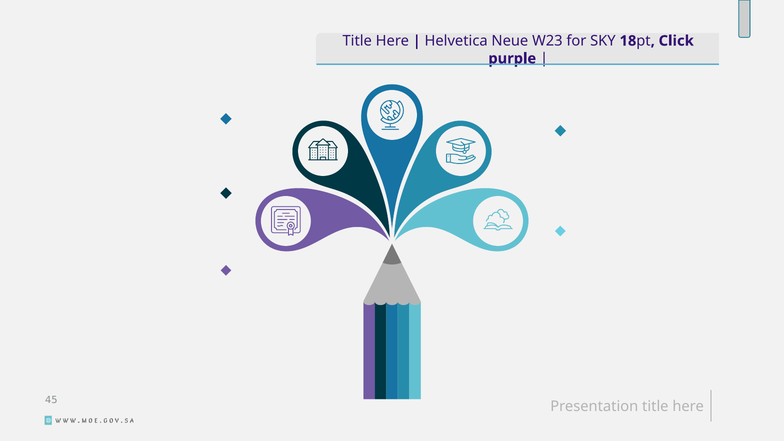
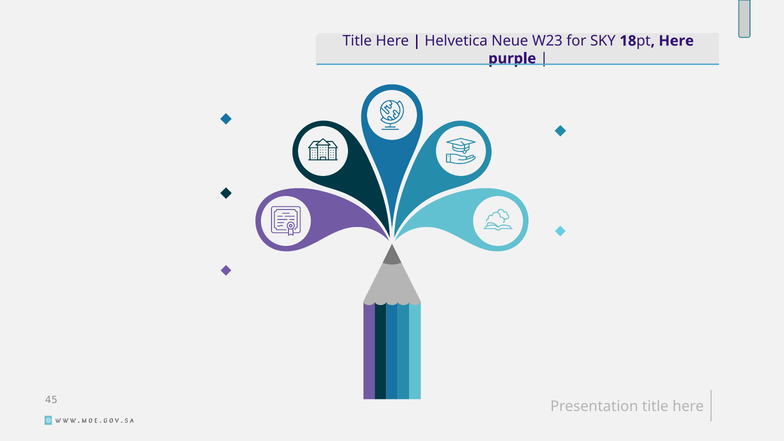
Click: Click -> Here (676, 41)
